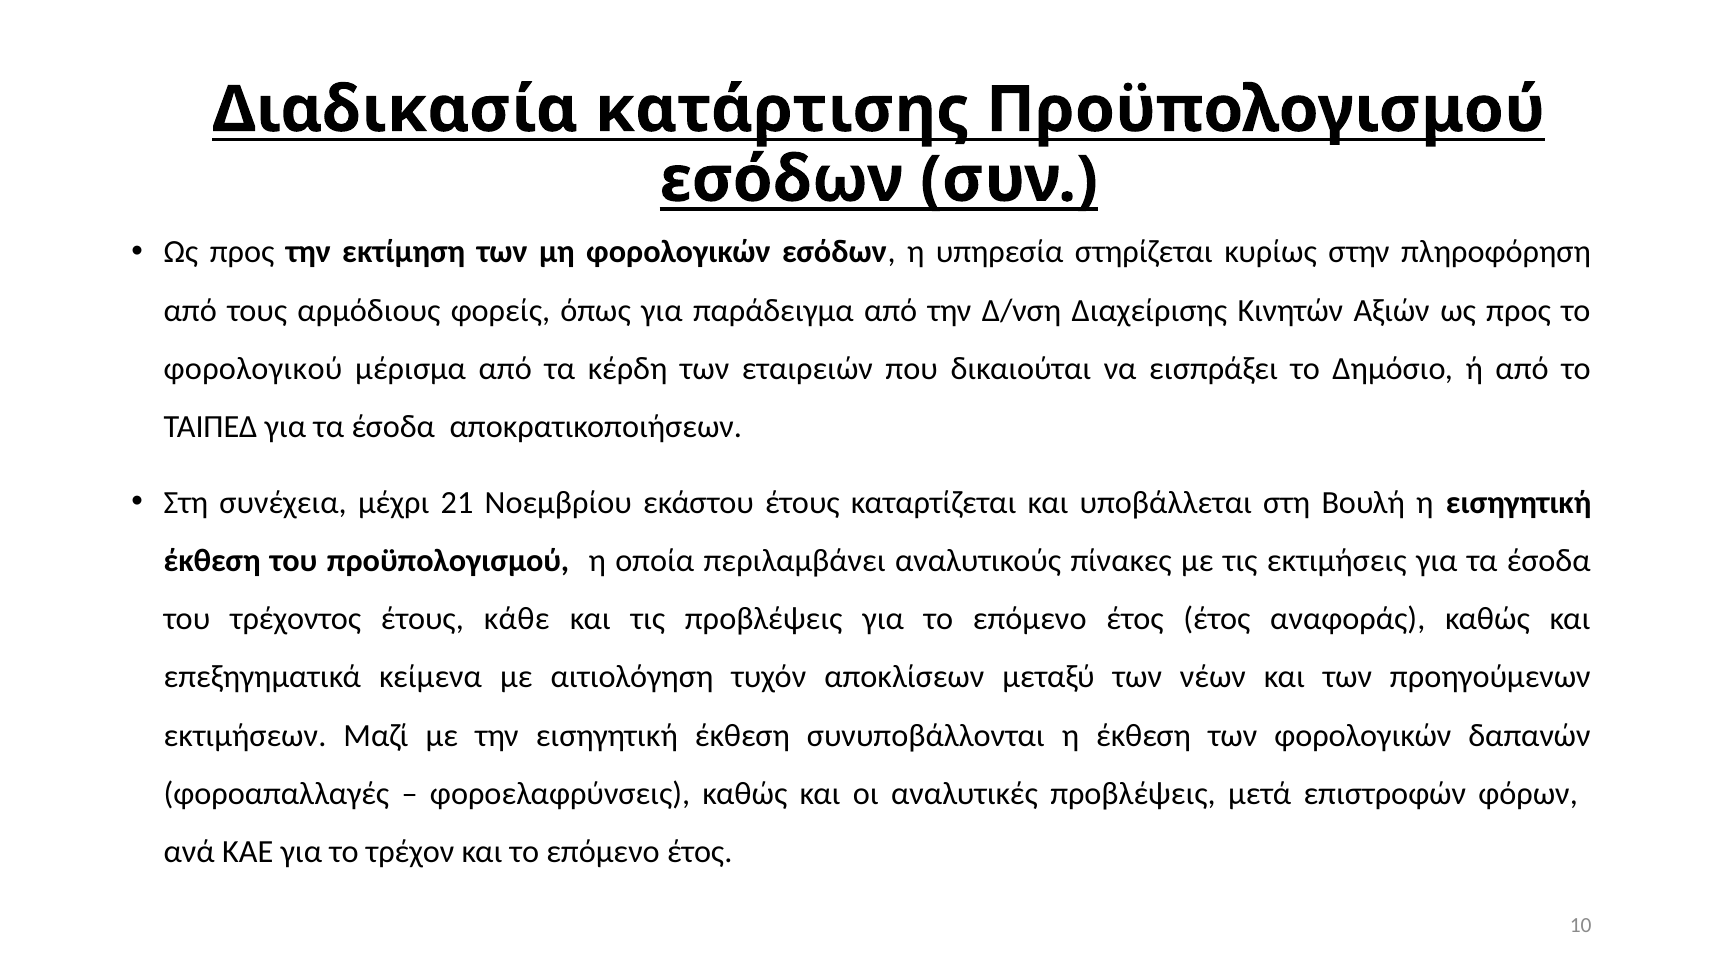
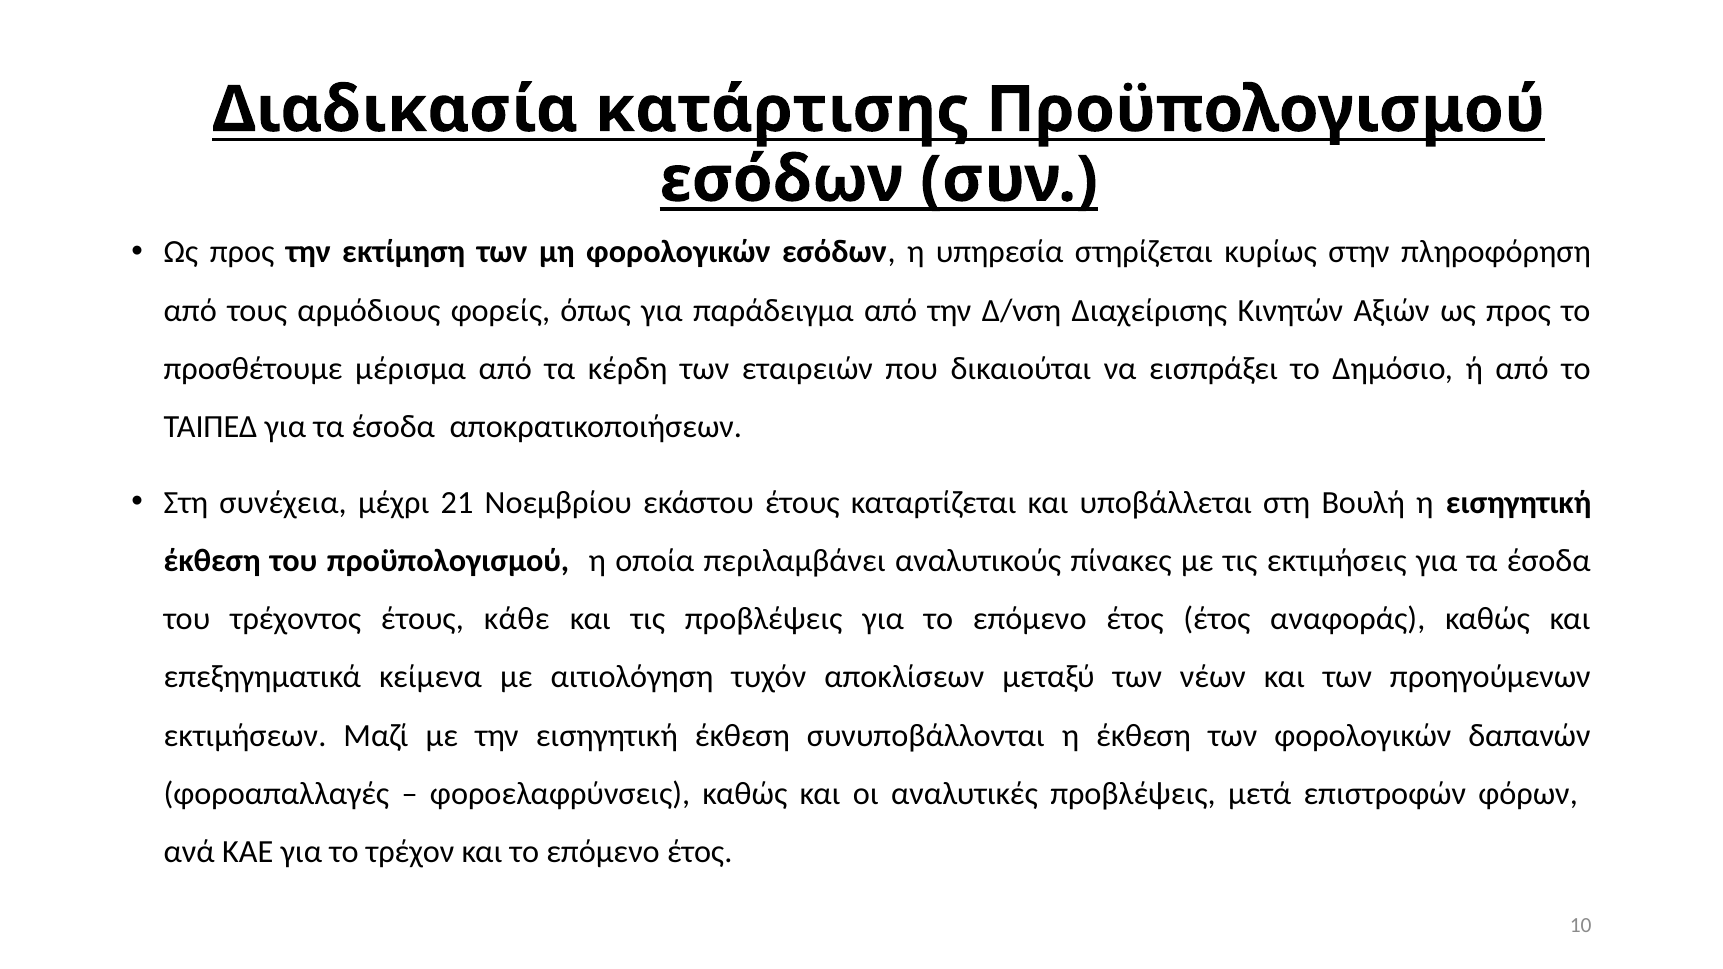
φορολογικού: φορολογικού -> προσθέτουμε (253, 369)
